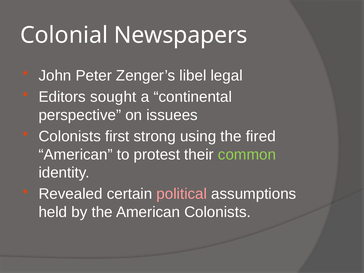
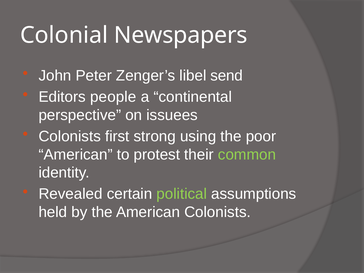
legal: legal -> send (227, 76)
sought: sought -> people (113, 97)
fired: fired -> poor (261, 136)
political colour: pink -> light green (182, 194)
